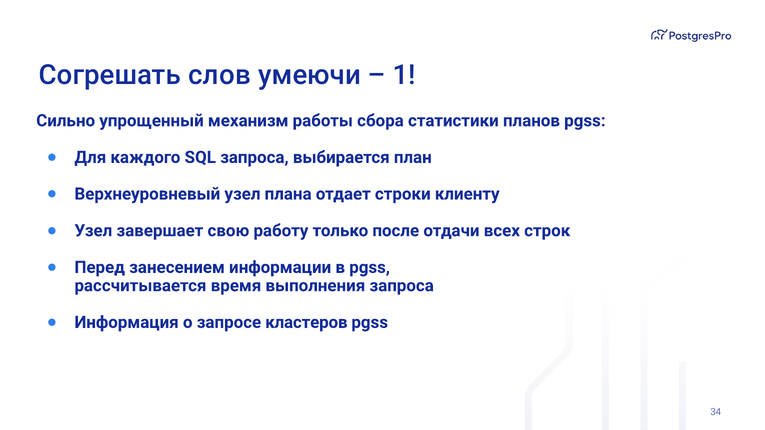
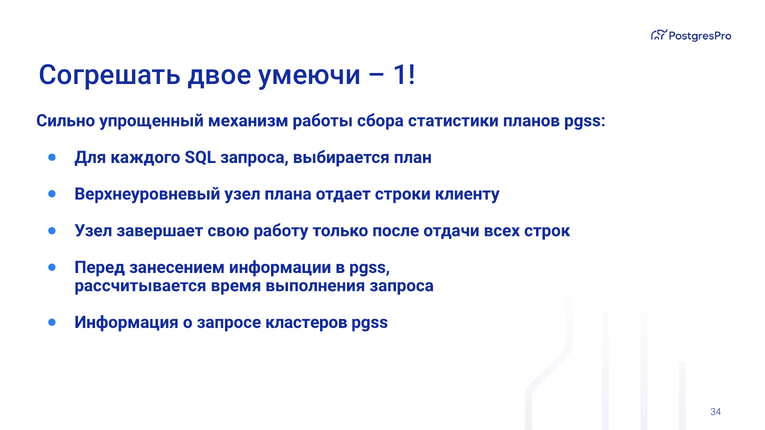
слов: слов -> двое (220, 75)
